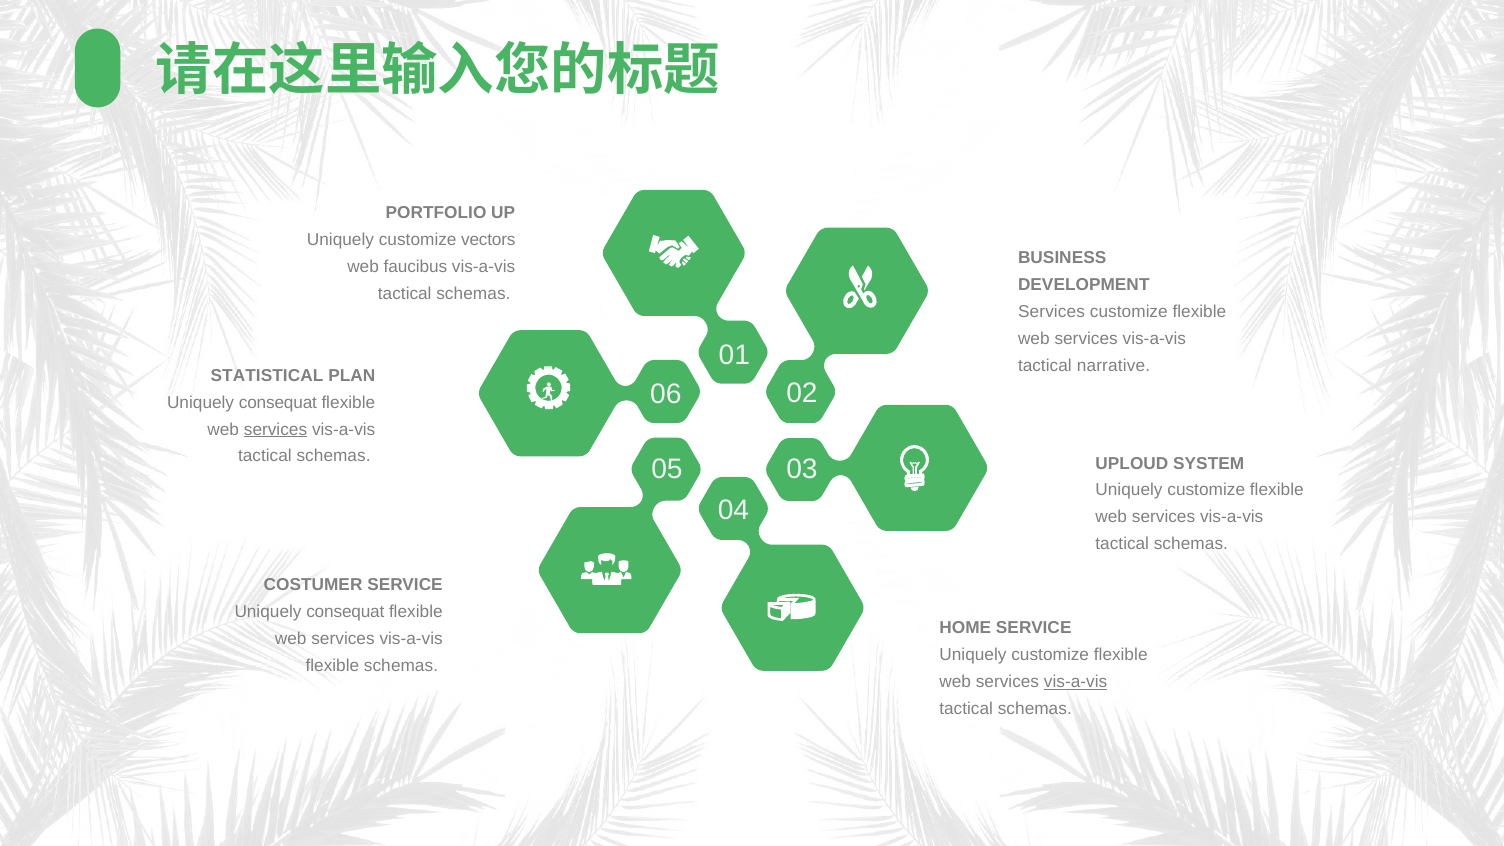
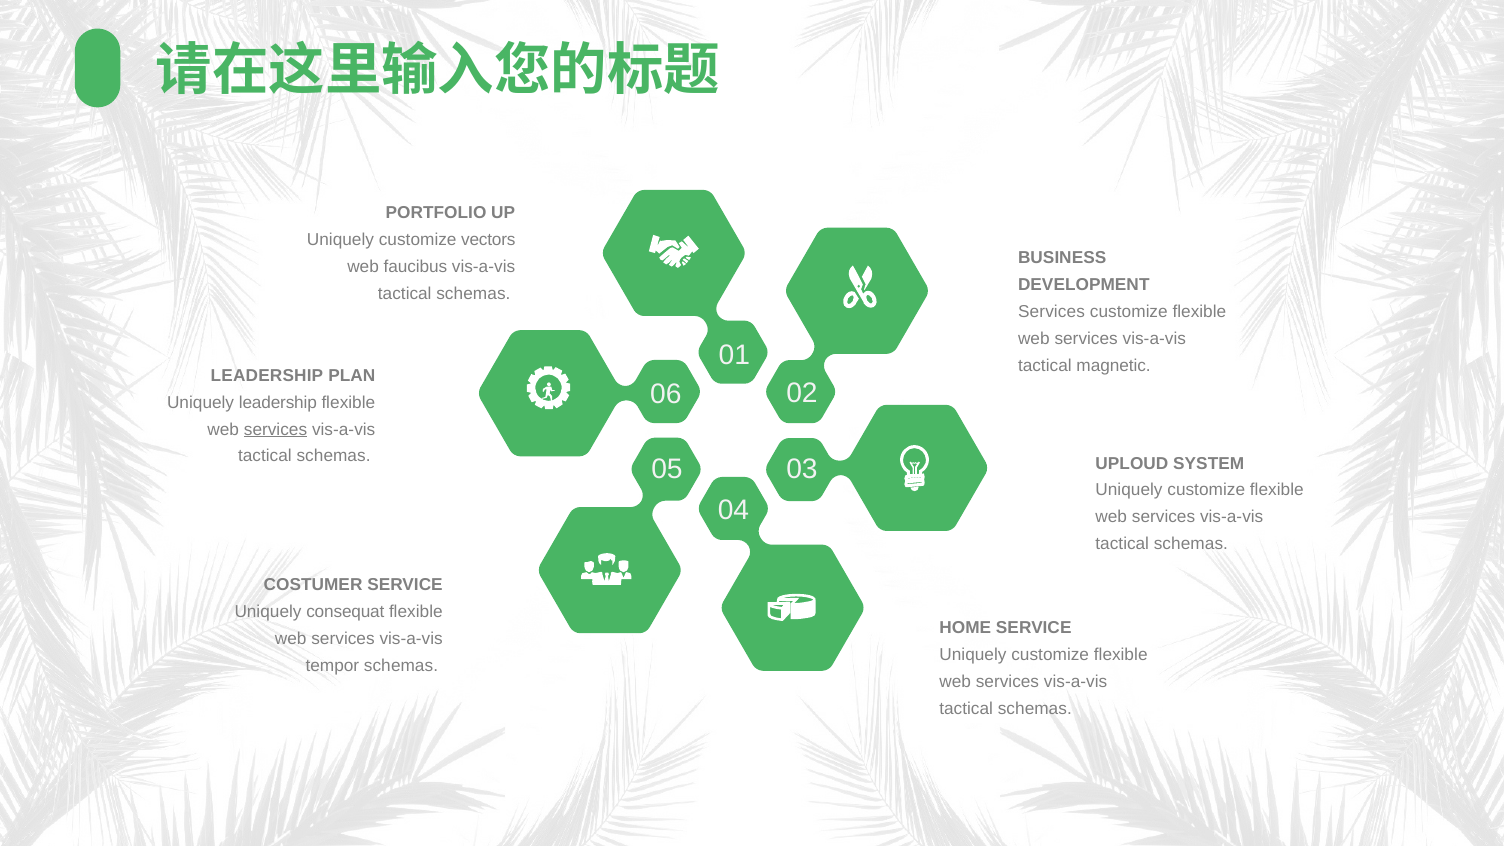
narrative: narrative -> magnetic (1114, 366)
STATISTICAL: STATISTICAL -> LEADERSHIP (267, 376)
consequat: consequat -> leadership (278, 403)
flexible: flexible -> tempor (332, 666)
vis-a-vis underline: present -> none (1076, 682)
